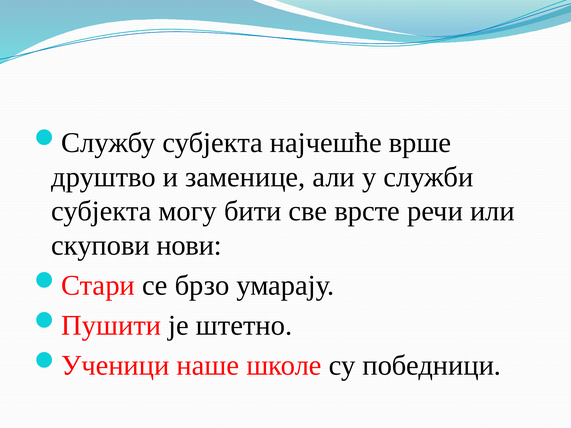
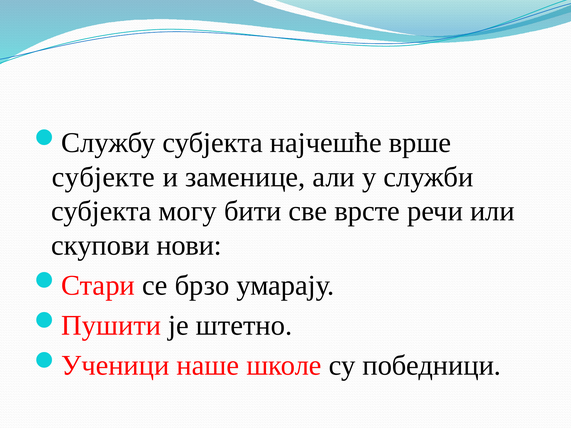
друштво: друштво -> субјекте (103, 177)
